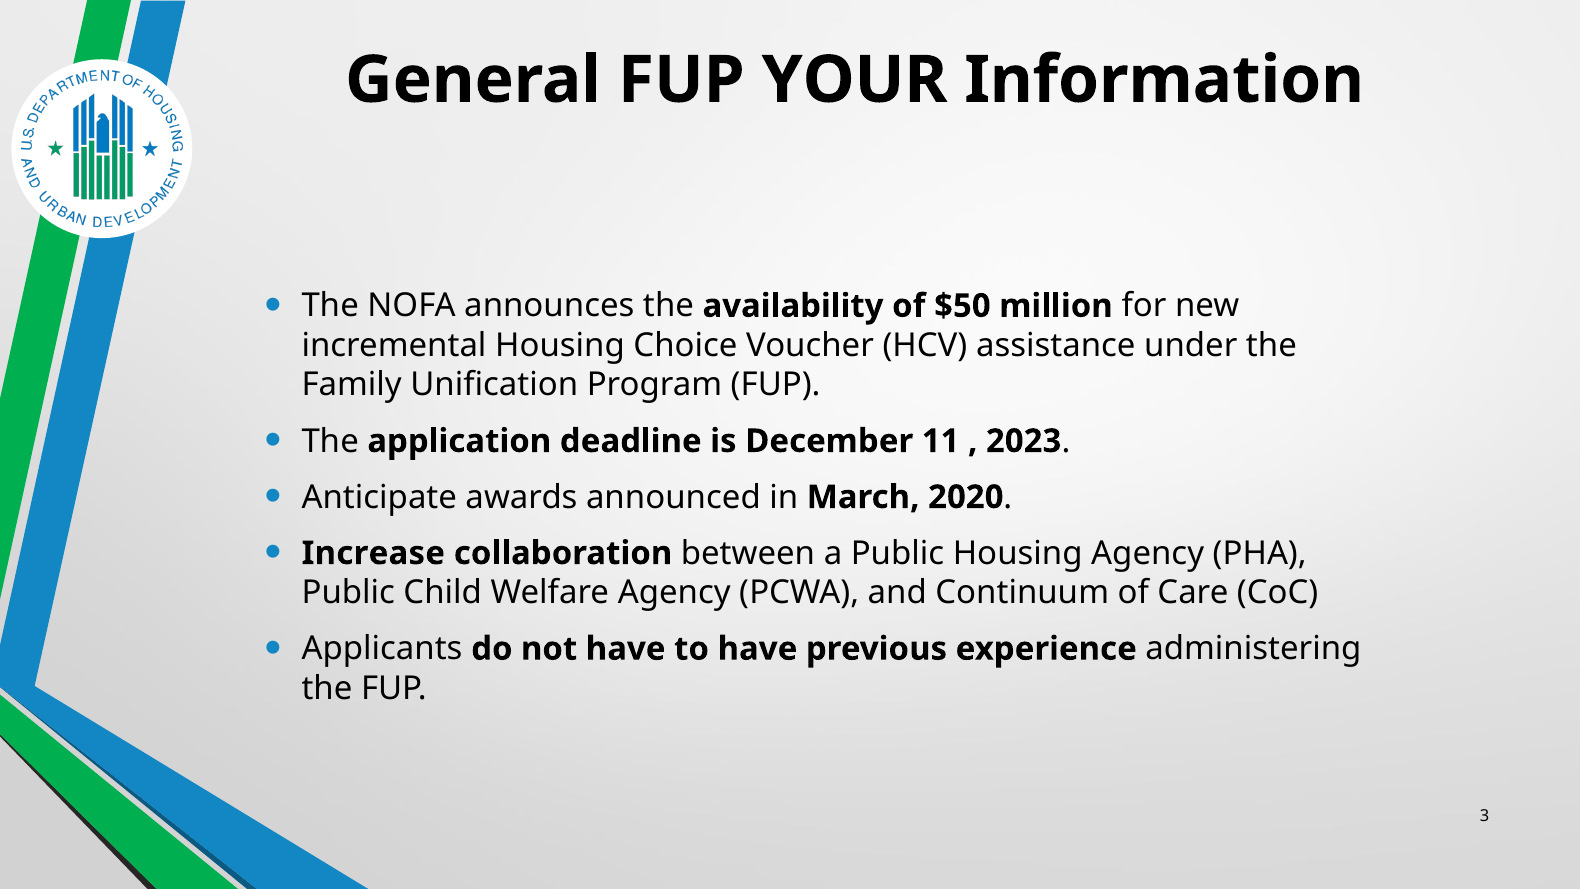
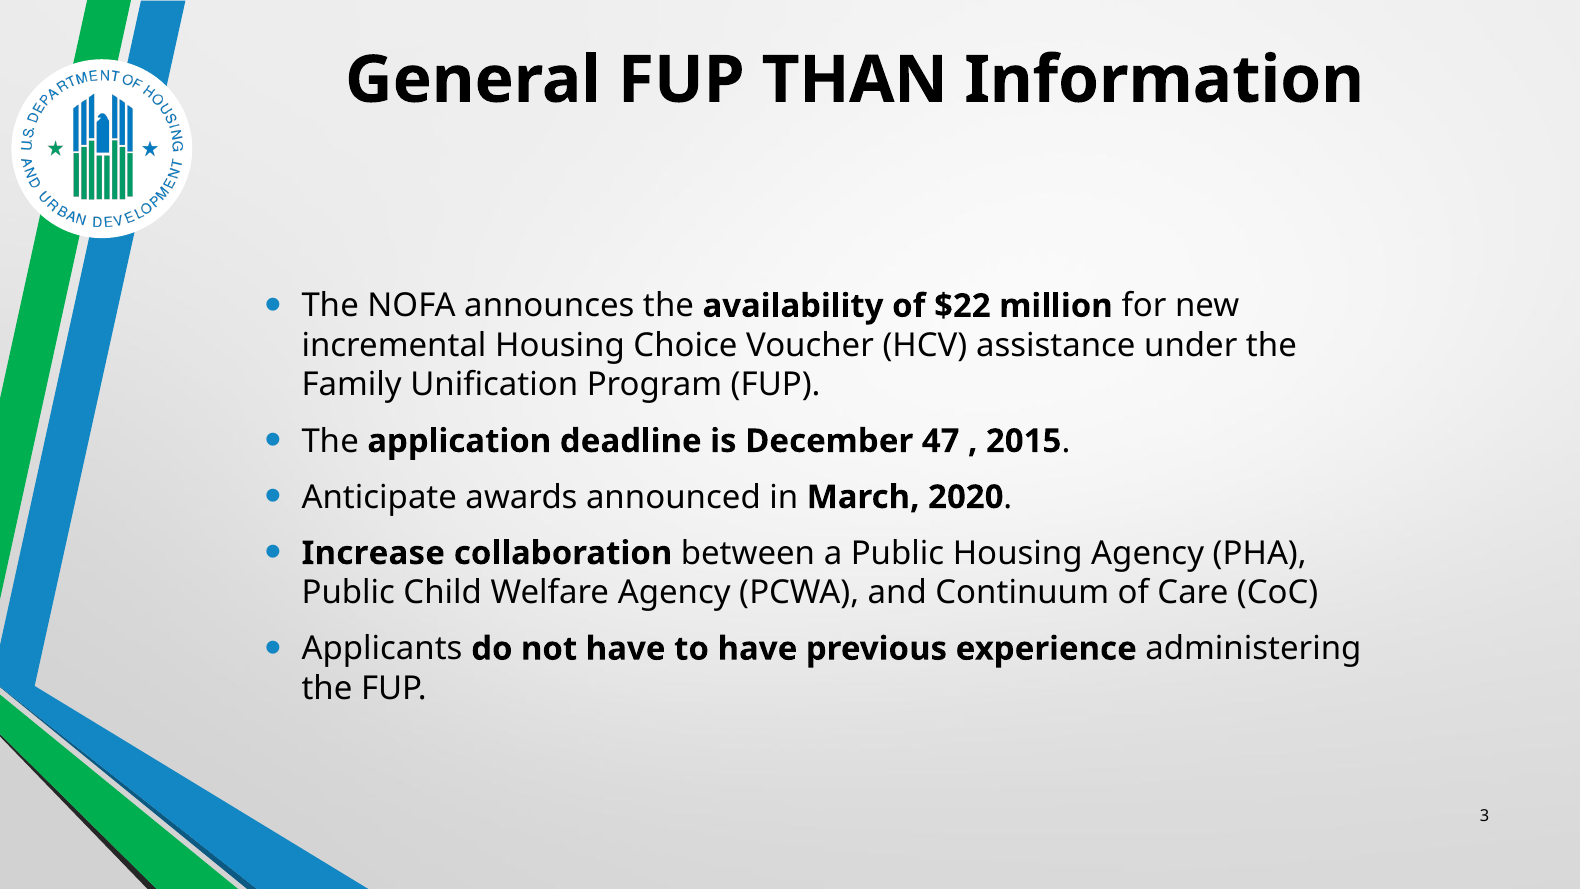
YOUR: YOUR -> THAN (855, 80)
$50: $50 -> $22 (962, 306)
11: 11 -> 47 (941, 441)
2023: 2023 -> 2015 (1024, 441)
